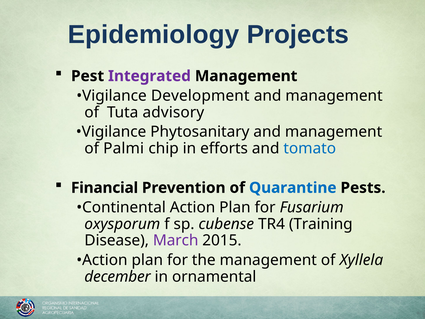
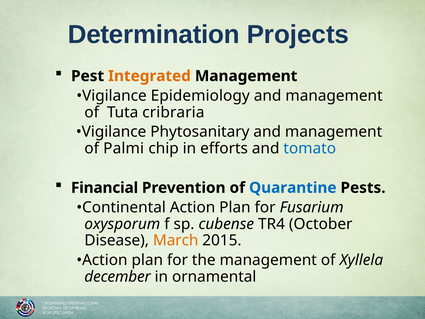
Epidemiology: Epidemiology -> Determination (154, 35)
Integrated colour: purple -> orange (149, 76)
Development: Development -> Epidemiology (200, 96)
advisory: advisory -> cribraria (173, 112)
Training: Training -> October (321, 224)
March colour: purple -> orange (176, 240)
